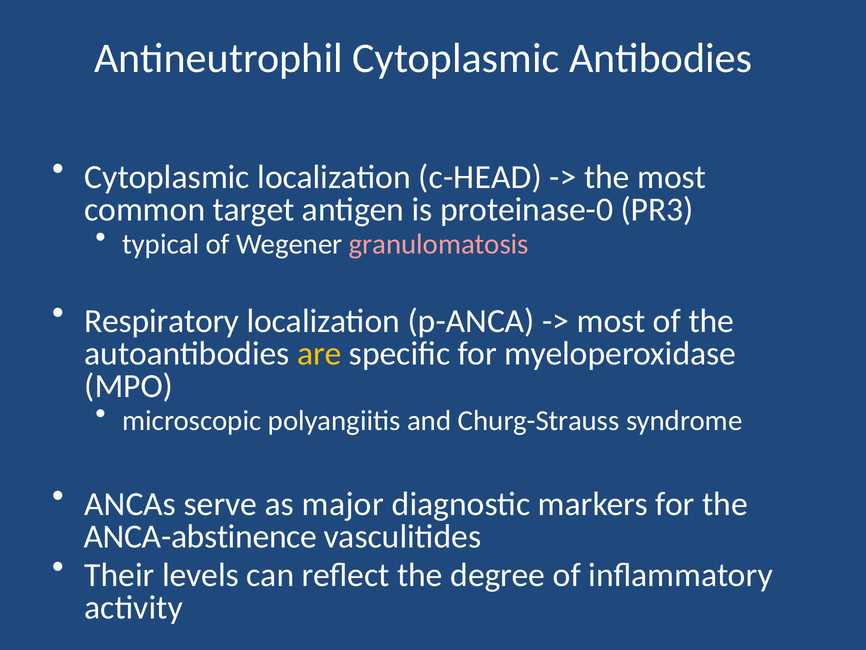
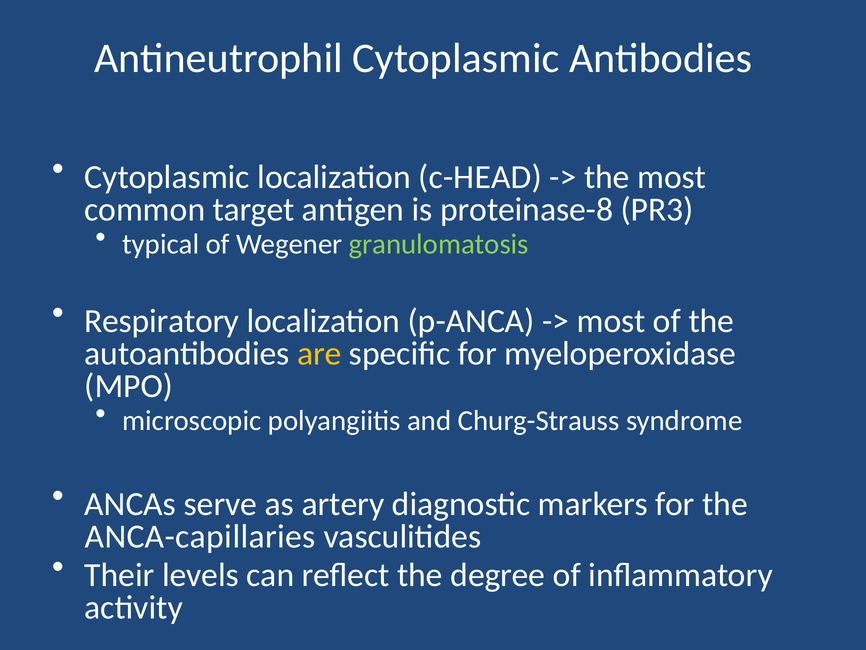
proteinase-0: proteinase-0 -> proteinase-8 (527, 209)
granulomatosis colour: pink -> light green (439, 244)
major: major -> artery (343, 504)
ANCA-abstinence: ANCA-abstinence -> ANCA-capillaries (200, 536)
